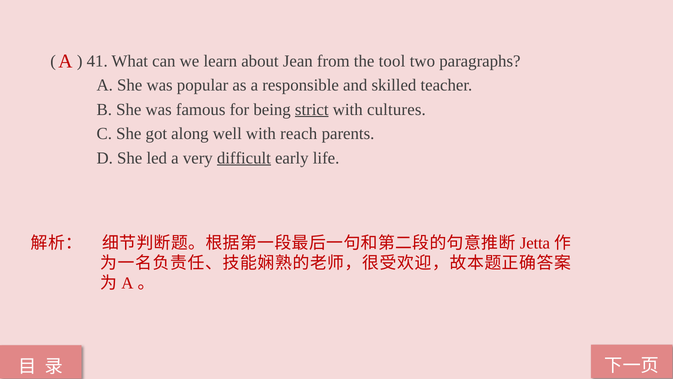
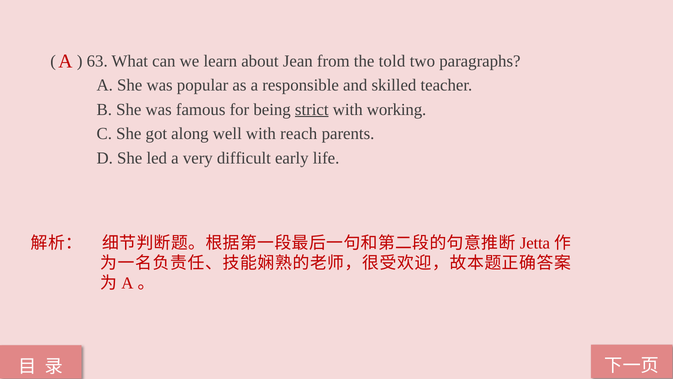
41: 41 -> 63 (97, 61)
tool: tool -> told (392, 61)
cultures: cultures -> working (397, 109)
difficult underline: present -> none (244, 158)
